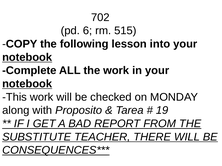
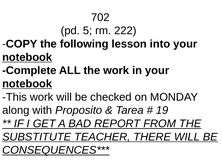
6: 6 -> 5 (87, 31)
515: 515 -> 222 (125, 31)
